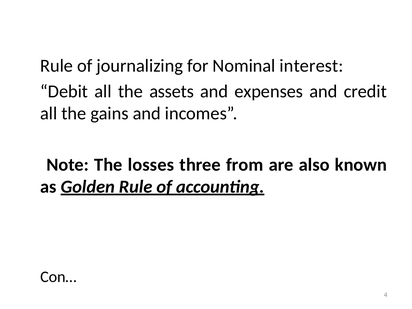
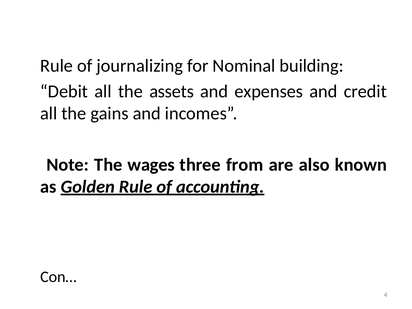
interest: interest -> building (312, 66)
losses: losses -> wages (151, 165)
